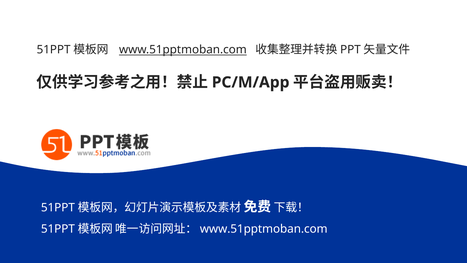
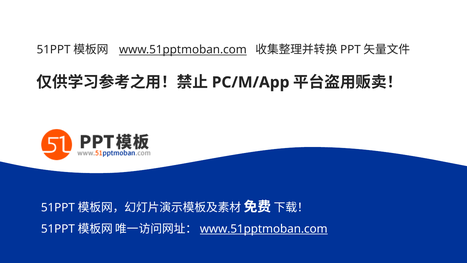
www.51pptmoban.com underline: none -> present (264, 229)
